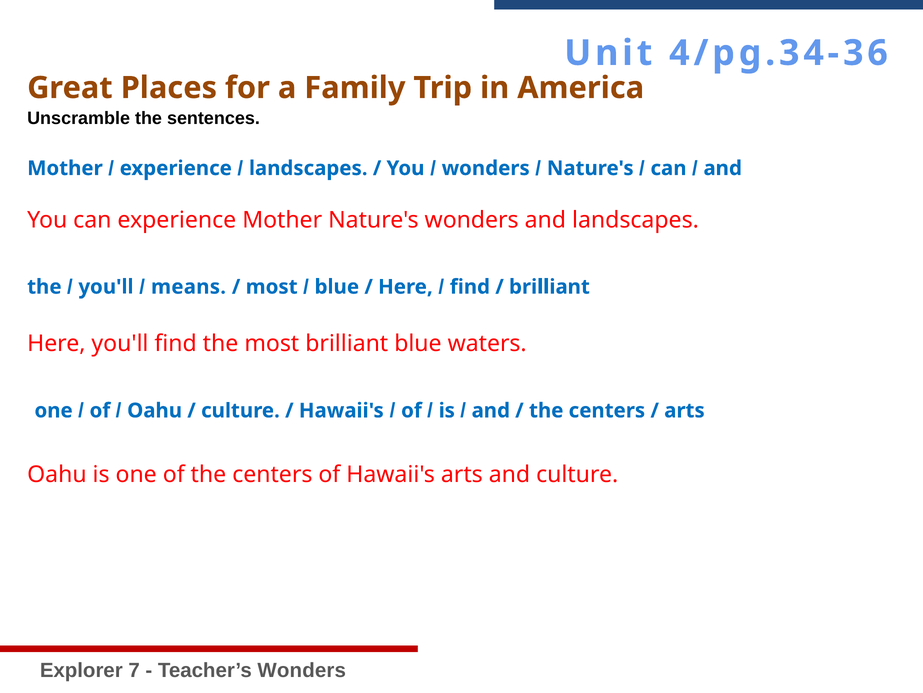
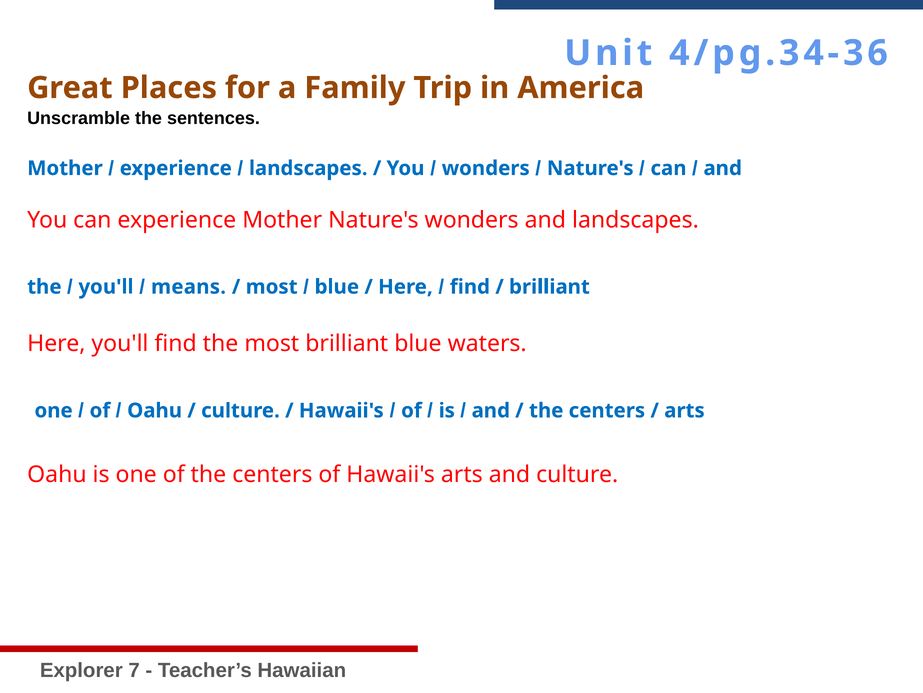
Teacher’s Wonders: Wonders -> Hawaiian (302, 670)
